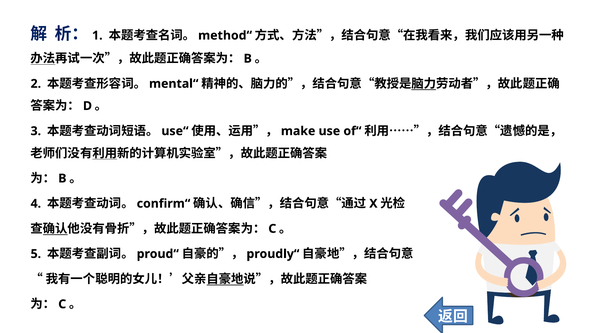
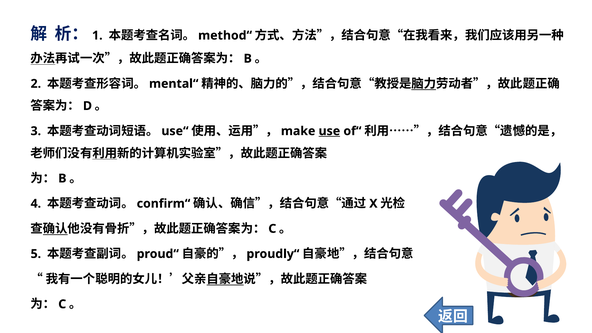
use underline: none -> present (329, 131)
